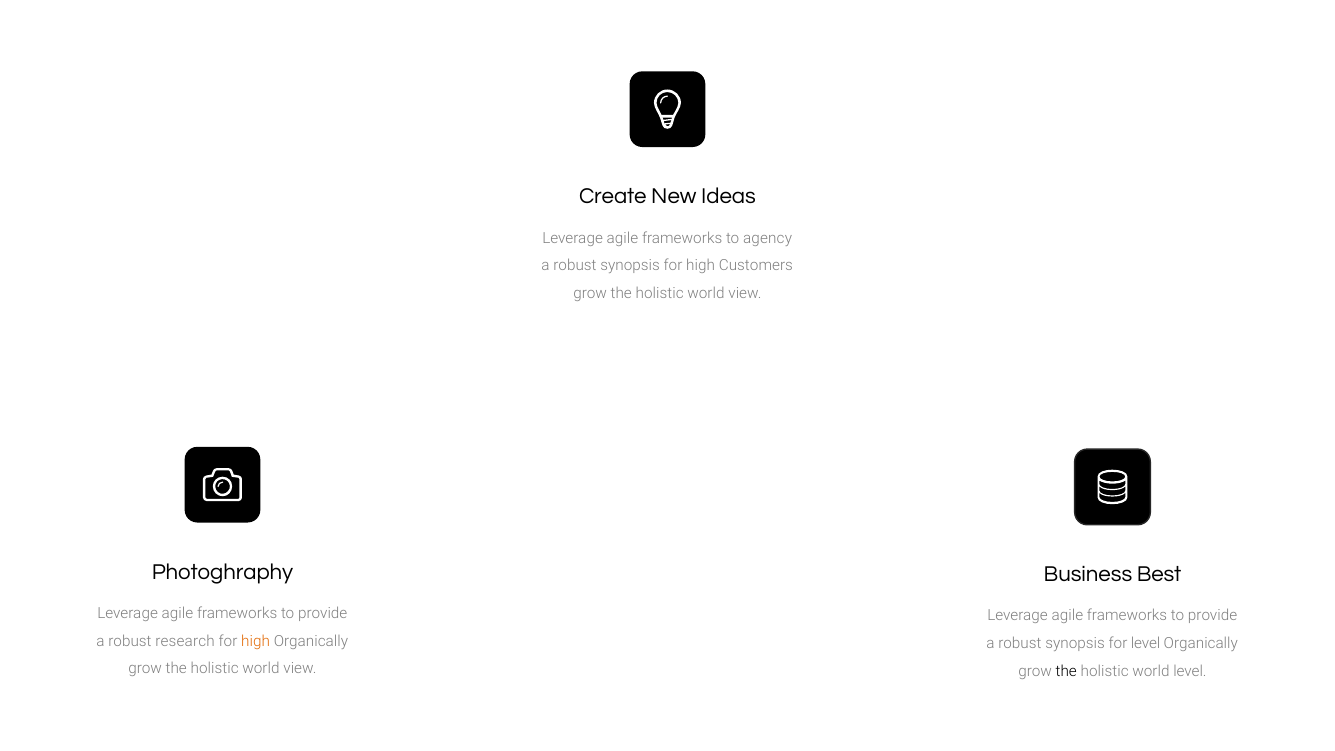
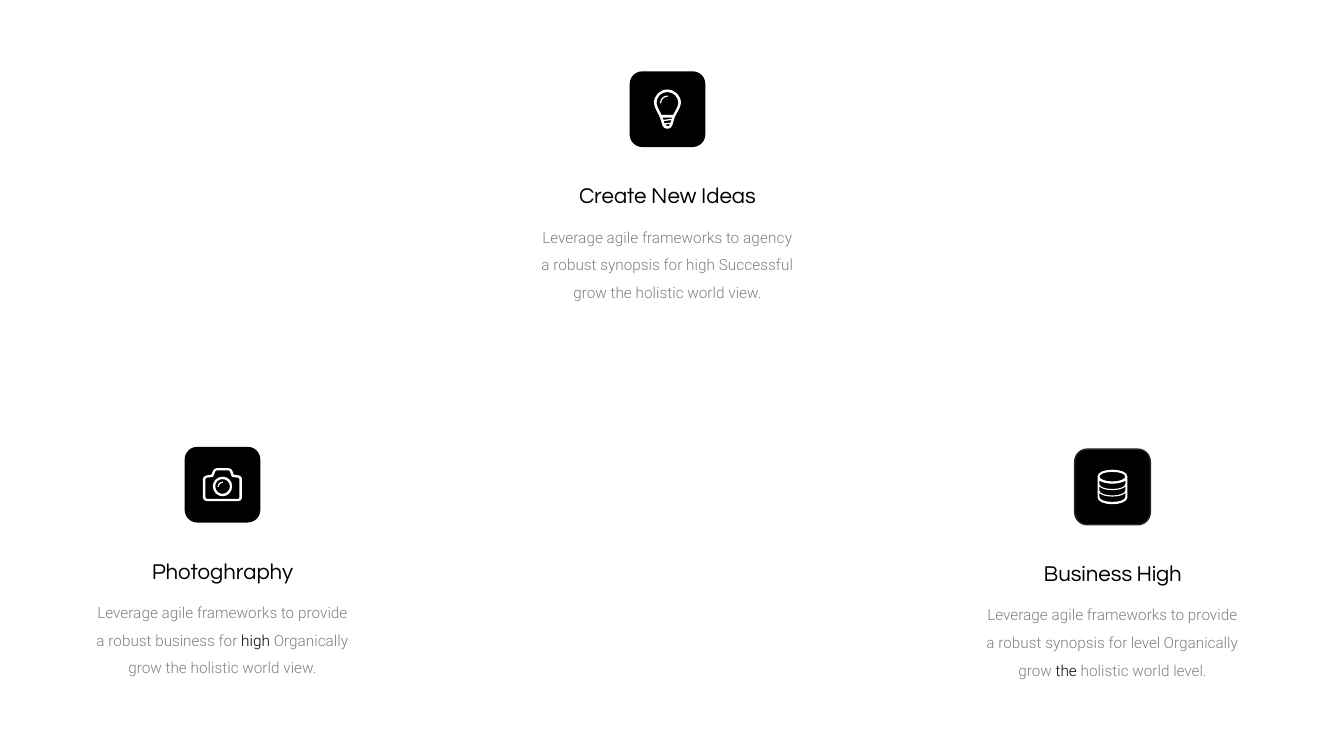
Customers: Customers -> Successful (756, 266)
Business Best: Best -> High (1159, 574)
robust research: research -> business (185, 641)
high colour: orange -> black (256, 641)
